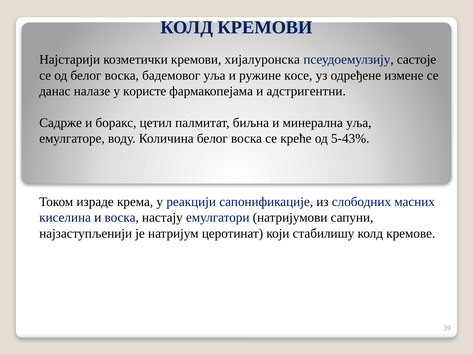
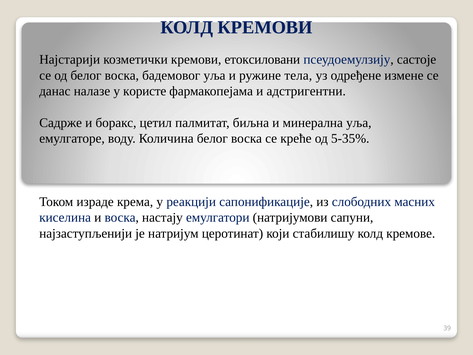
хијалуронска: хијалуронска -> етоксиловани (262, 60)
косе: косе -> тела (298, 75)
5-43%: 5-43% -> 5-35% (350, 139)
